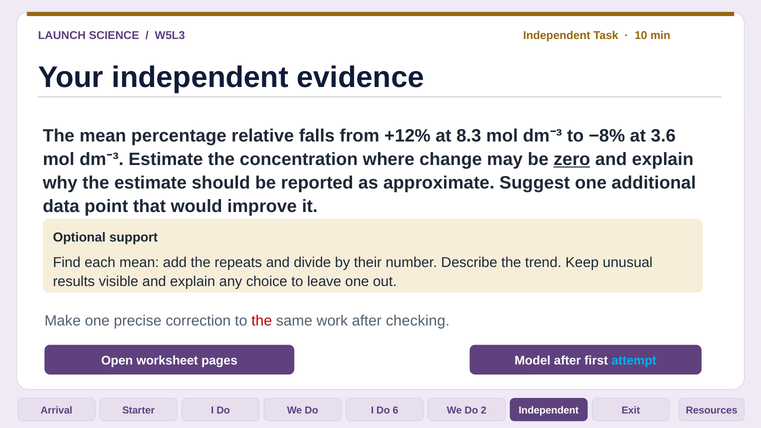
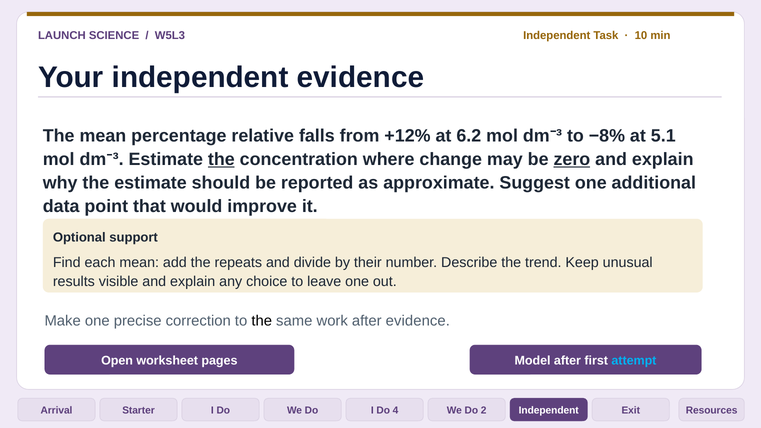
8.3: 8.3 -> 6.2 (469, 136)
3.6: 3.6 -> 5.1 (663, 136)
the underline: none -> present (221, 159)
the colour: red -> black (262, 321)
after checking: checking -> evidence (418, 321)
6: 6 -> 4 (396, 410)
